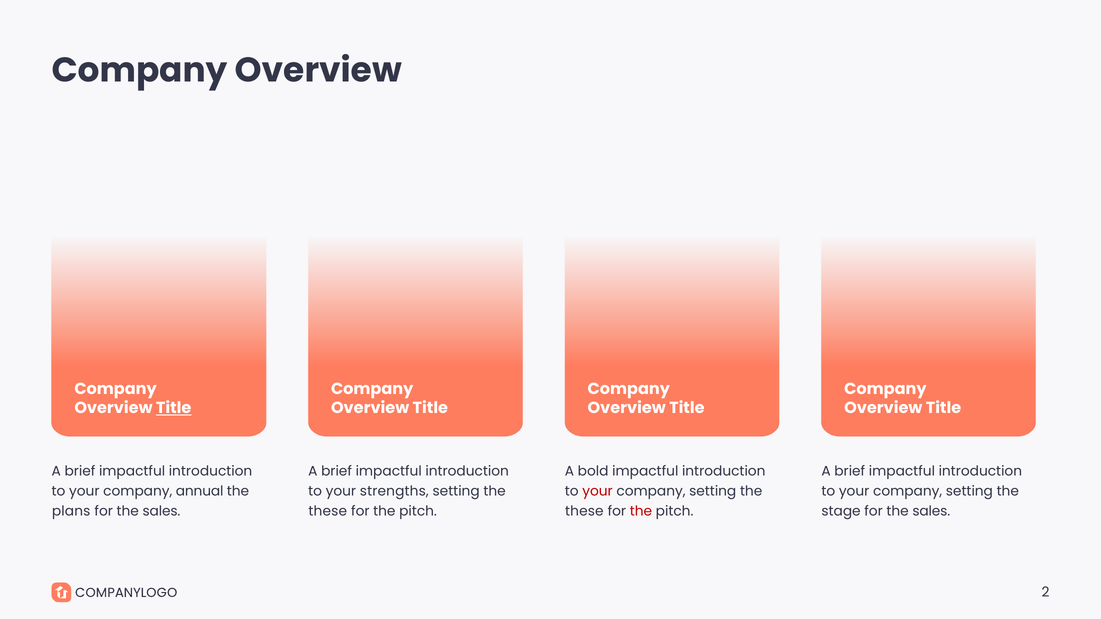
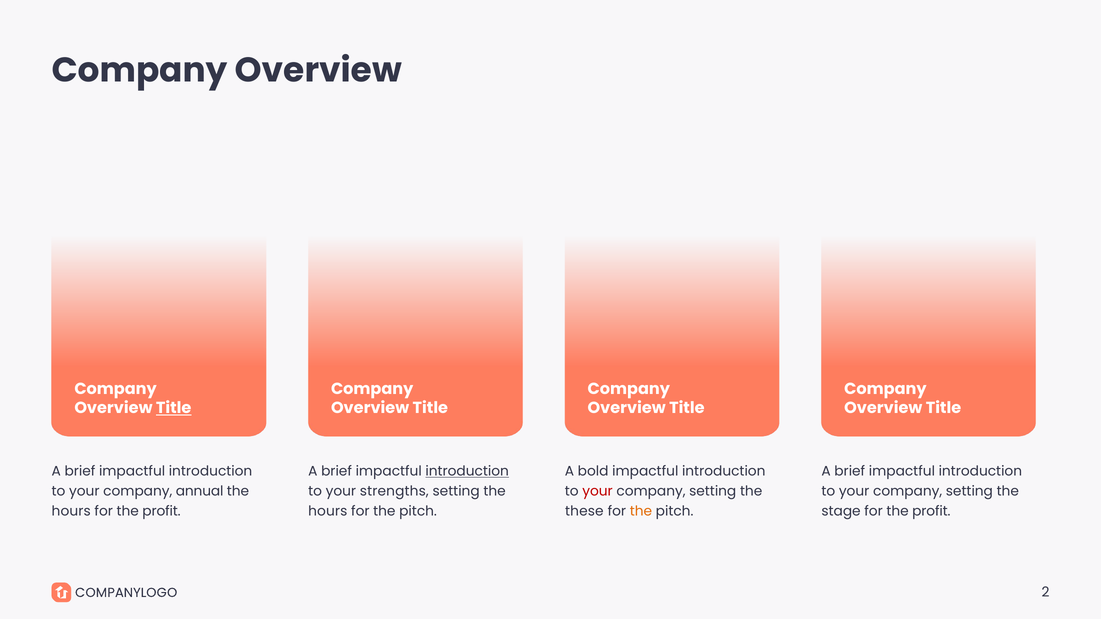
introduction underline: none -> present (467, 472)
plans: plans -> hours (71, 511)
sales: sales -> profit (161, 511)
these: these -> hours (328, 511)
the colour: red -> orange (641, 511)
stage for the sales: sales -> profit (931, 511)
